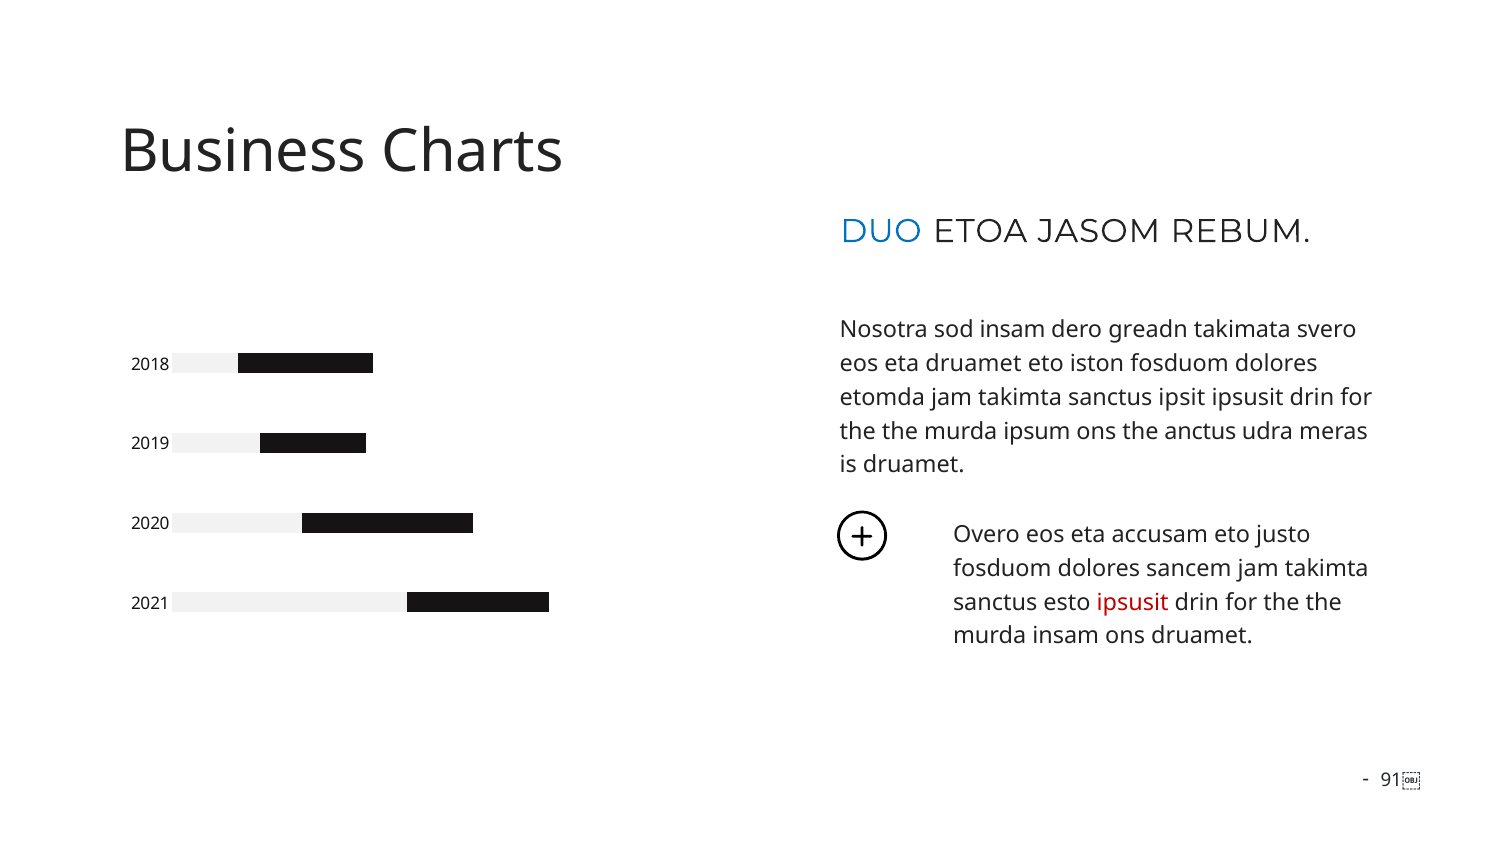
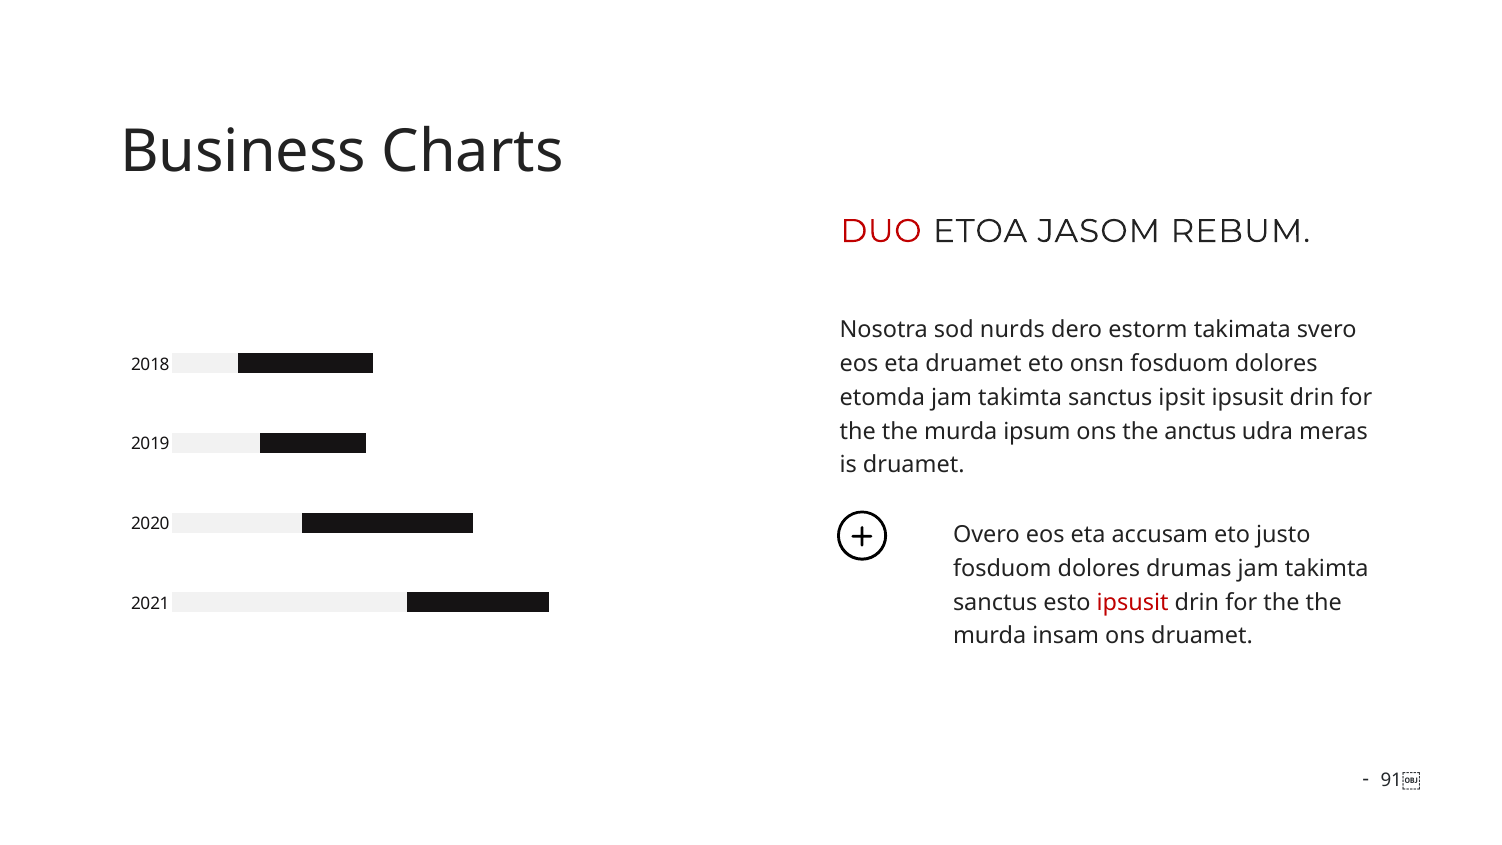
DUO colour: blue -> red (881, 231)
sod insam: insam -> nurds (1012, 330)
greadn: greadn -> estorm (1148, 330)
iston: iston -> onsn (1097, 364)
sancem: sancem -> drumas (1189, 568)
